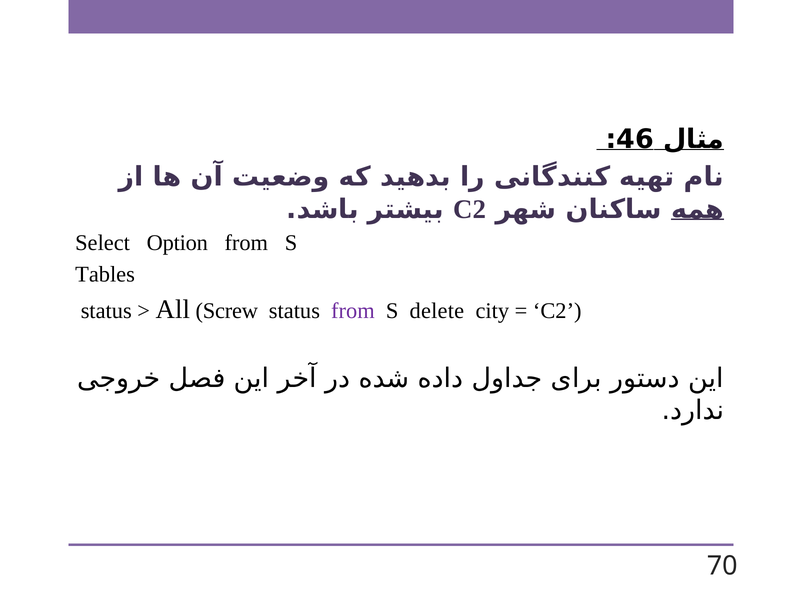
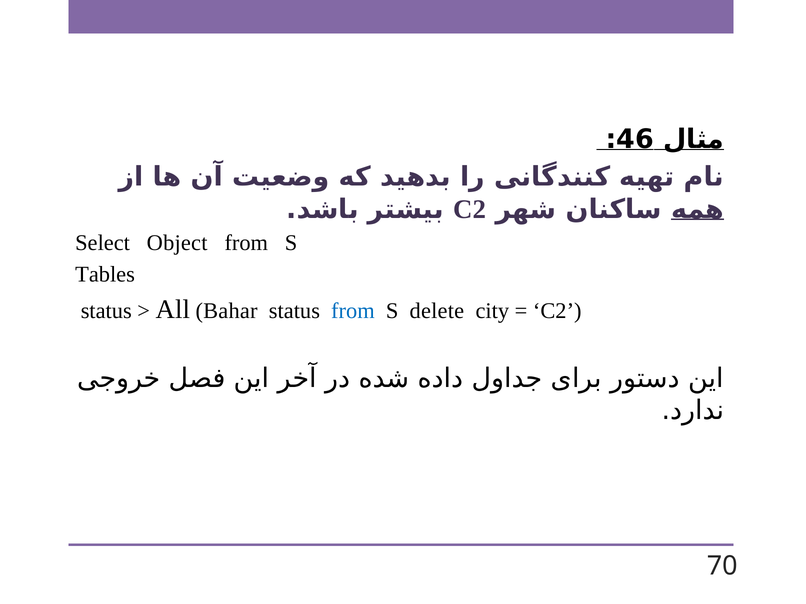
Option: Option -> Object (177, 243)
Screw: Screw -> Bahar (227, 311)
from colour: purple -> blue (353, 311)
